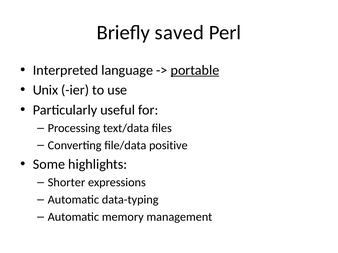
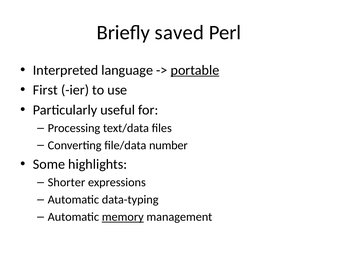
Unix: Unix -> First (45, 90)
positive: positive -> number (168, 146)
memory underline: none -> present (123, 217)
